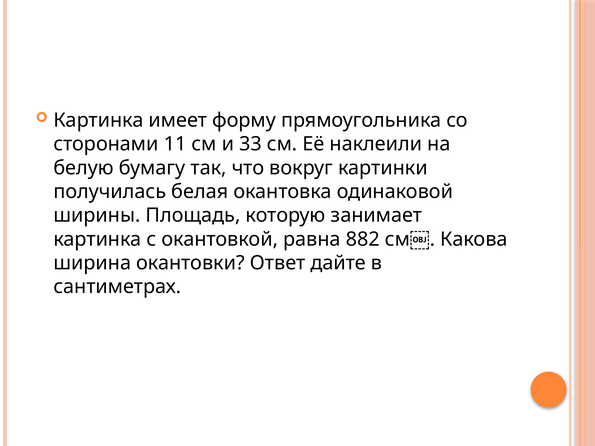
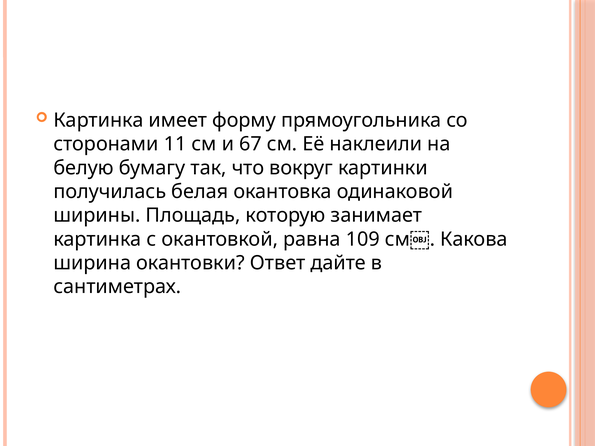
33: 33 -> 67 (250, 144)
882: 882 -> 109 (363, 239)
